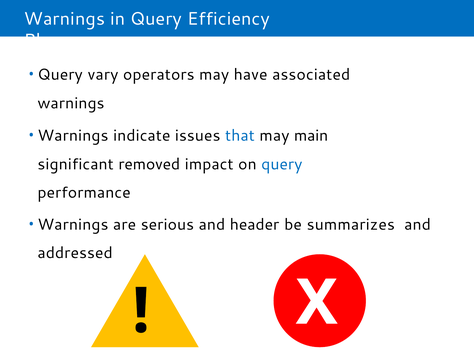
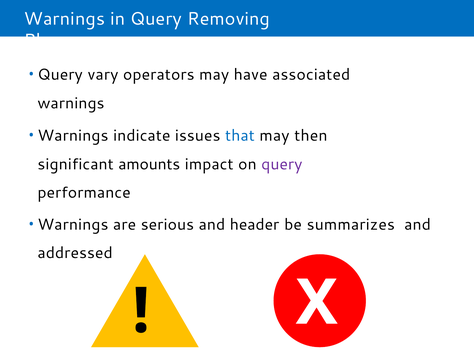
Efficiency: Efficiency -> Removing (229, 19)
main: main -> then (311, 135)
removed: removed -> amounts (149, 164)
query colour: blue -> purple (282, 164)
